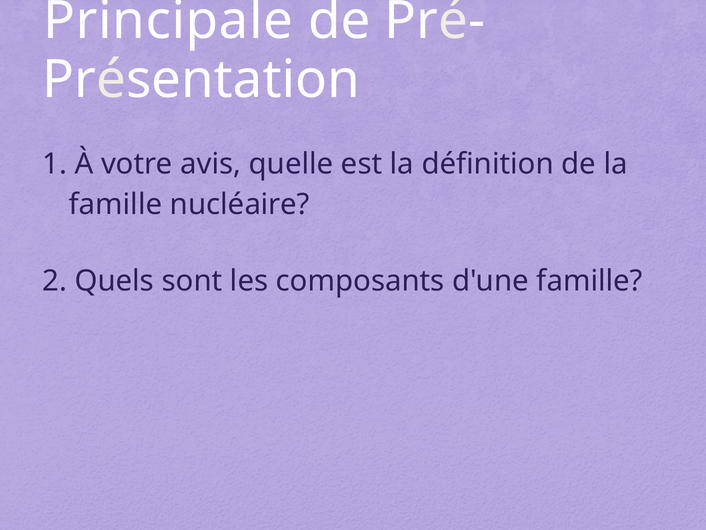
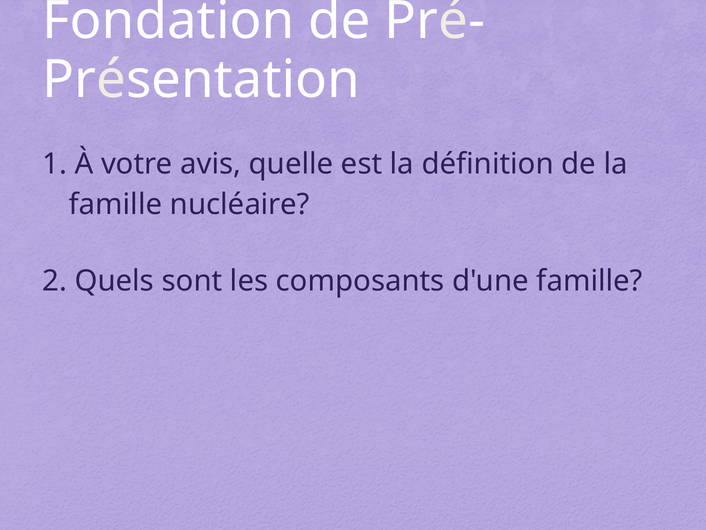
Principale: Principale -> Fondation (168, 21)
